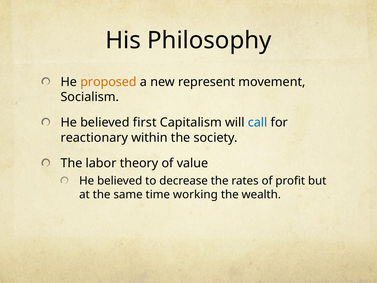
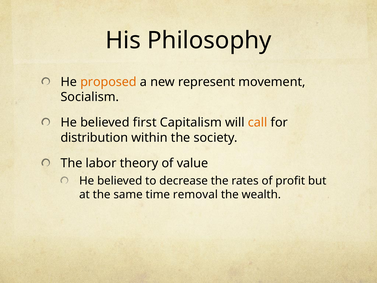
call colour: blue -> orange (258, 122)
reactionary: reactionary -> distribution (94, 138)
working: working -> removal (195, 194)
